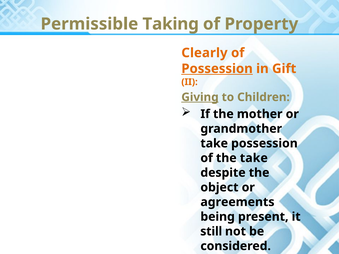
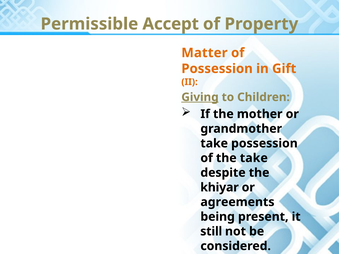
Taking: Taking -> Accept (171, 24)
Clearly: Clearly -> Matter (204, 53)
Possession underline: present -> none (217, 69)
object: object -> khiyar (220, 188)
